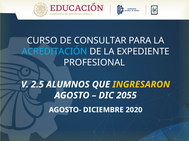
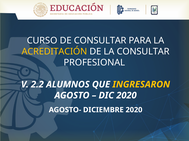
ACREDITACIÓN colour: light blue -> yellow (54, 52)
LA EXPEDIENTE: EXPEDIENTE -> CONSULTAR (143, 52)
2.5: 2.5 -> 2.2 (37, 85)
DIC 2055: 2055 -> 2020 (126, 96)
